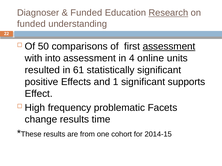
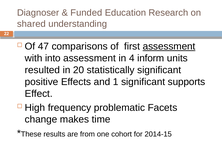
Research underline: present -> none (168, 13)
funded: funded -> shared (31, 24)
50: 50 -> 47 (43, 47)
online: online -> inform (151, 58)
61: 61 -> 20 (79, 70)
change results: results -> makes (74, 120)
